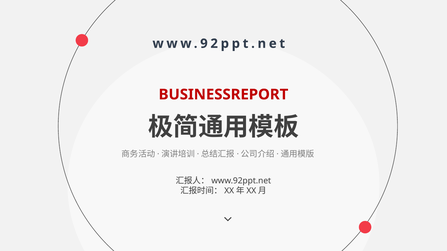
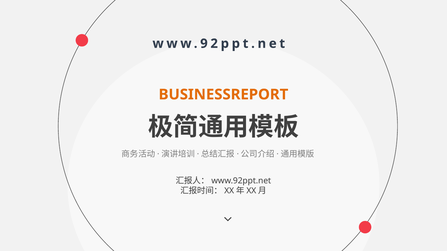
BUSINESSREPORT colour: red -> orange (223, 95)
